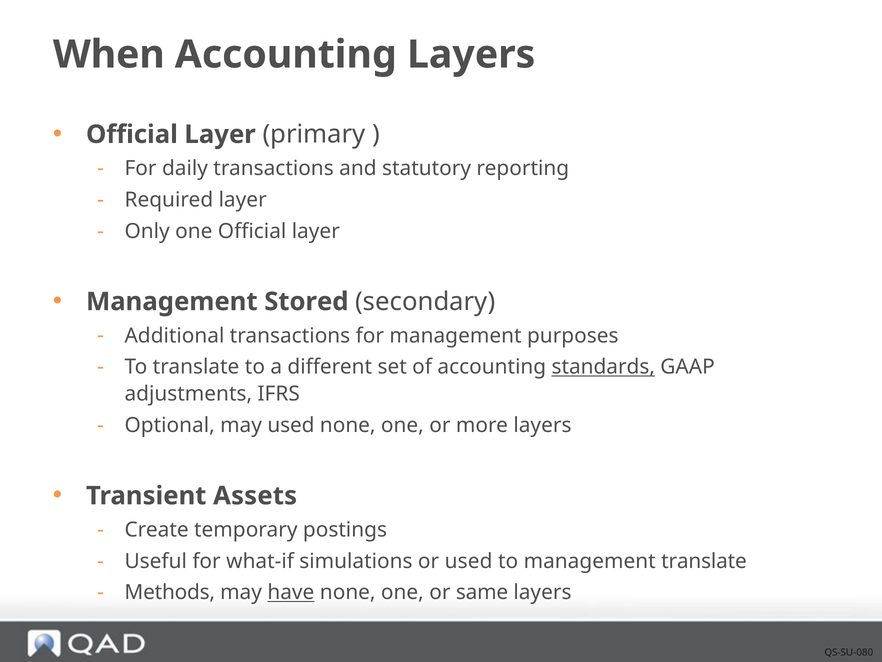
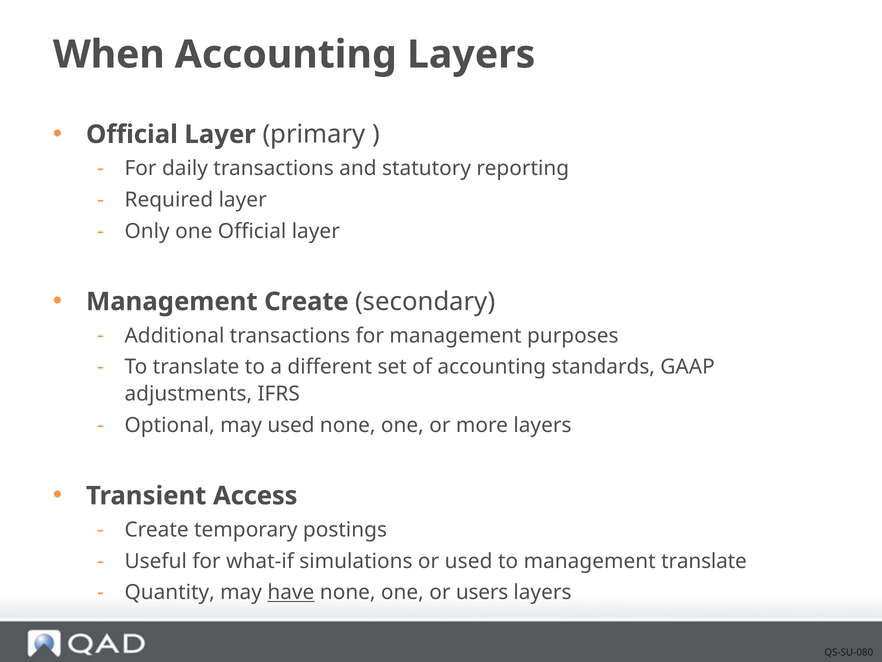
Management Stored: Stored -> Create (306, 301)
standards underline: present -> none (603, 367)
Assets: Assets -> Access (255, 495)
Methods: Methods -> Quantity (170, 592)
same: same -> users (482, 592)
